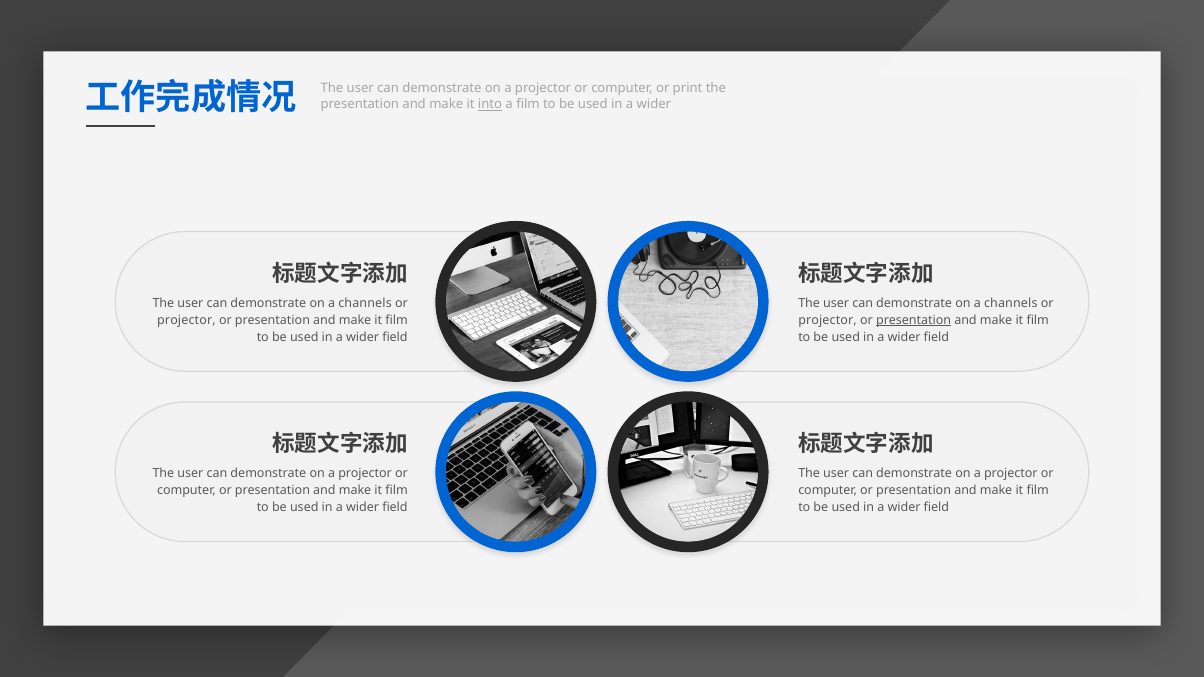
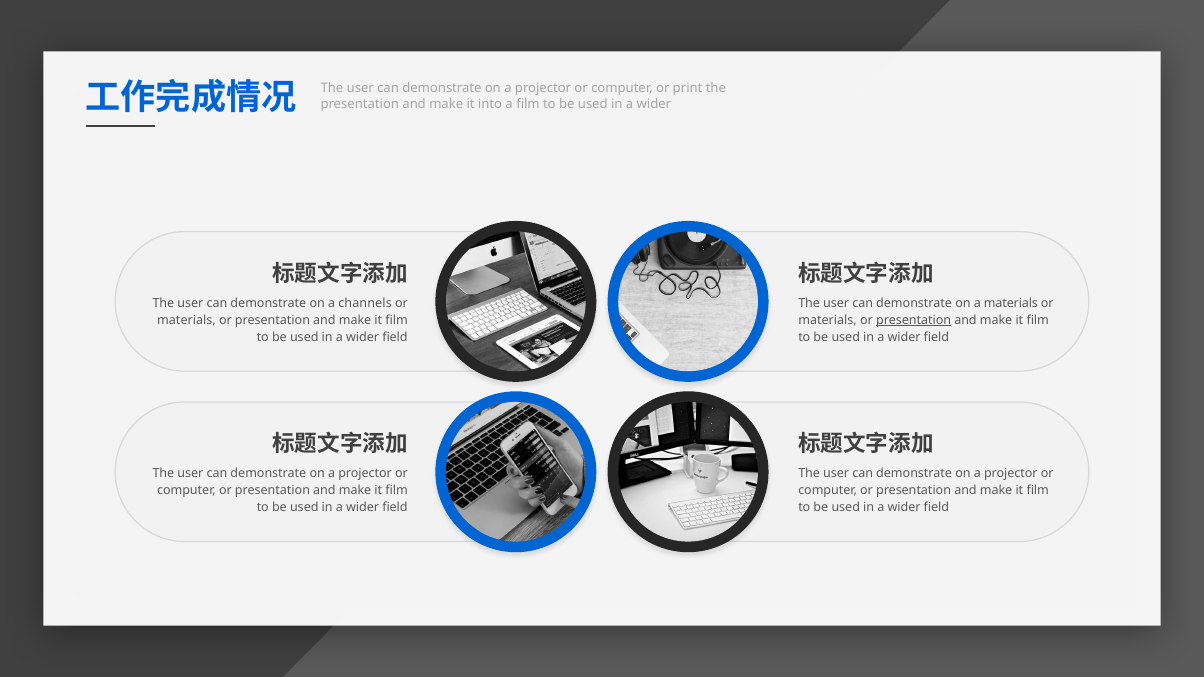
into underline: present -> none (490, 104)
channels: channels -> materials (1011, 303)
projector: projector -> materials (186, 321)
projector: projector -> materials (828, 321)
